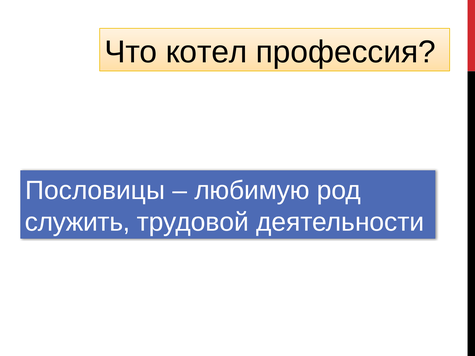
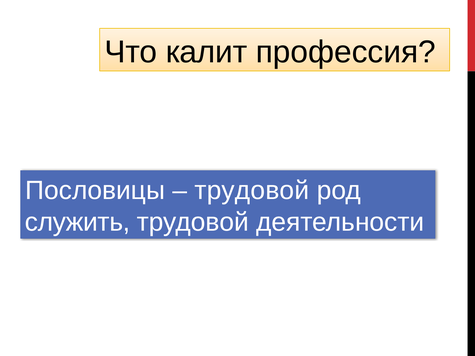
котел: котел -> калит (207, 52)
любимую: любимую -> трудовой (252, 191)
